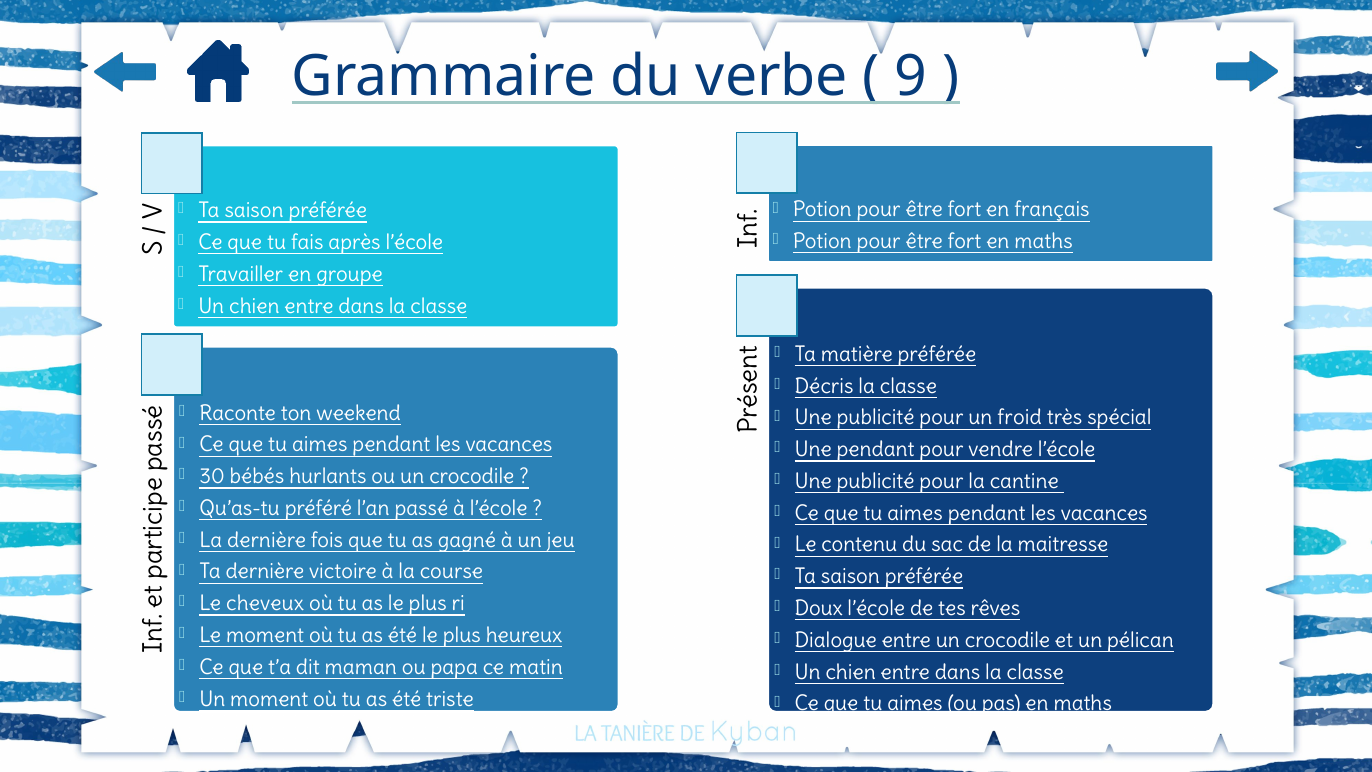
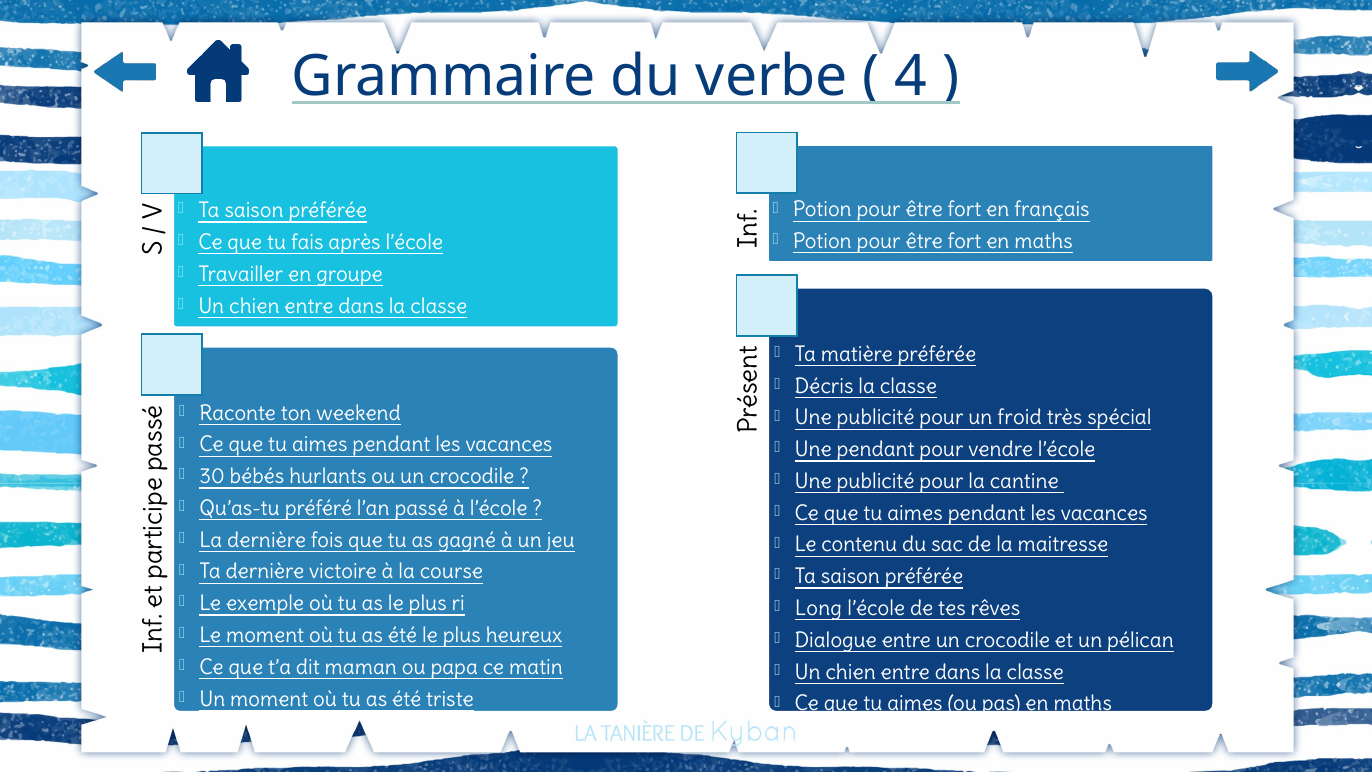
9: 9 -> 4 (911, 77)
cheveux: cheveux -> exemple (265, 604)
Doux: Doux -> Long (818, 608)
